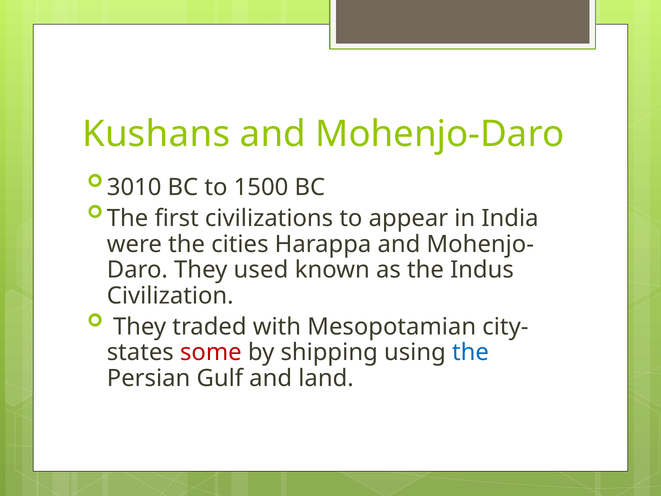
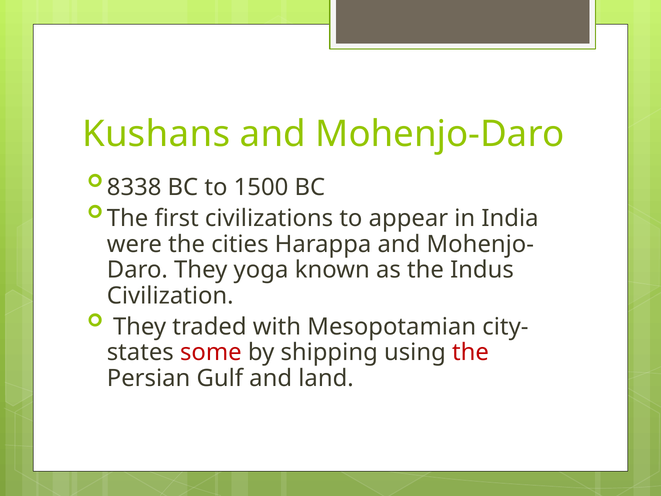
3010: 3010 -> 8338 (134, 187)
used: used -> yoga (261, 270)
the colour: blue -> red (470, 352)
